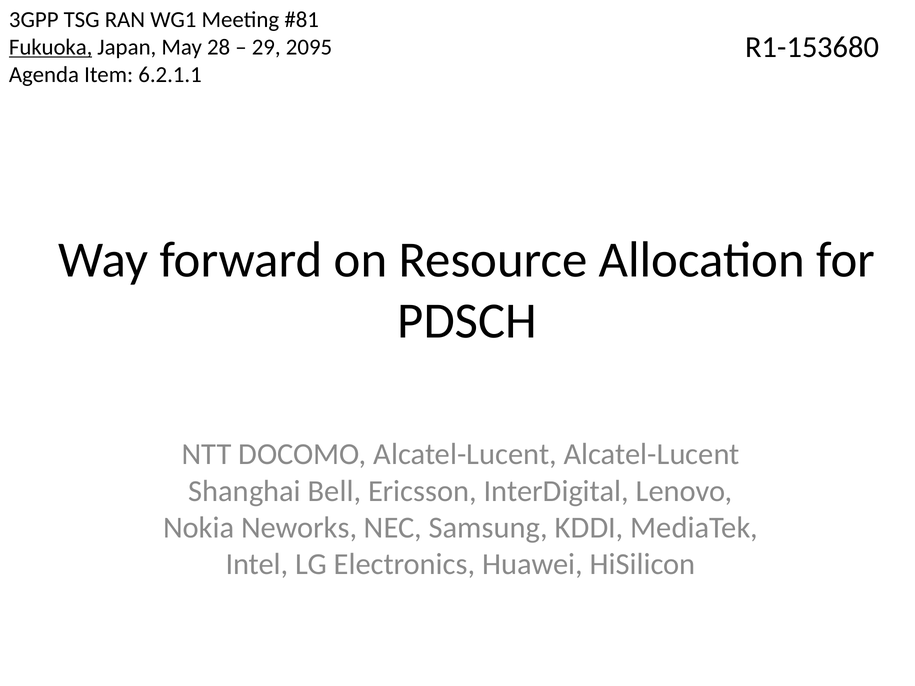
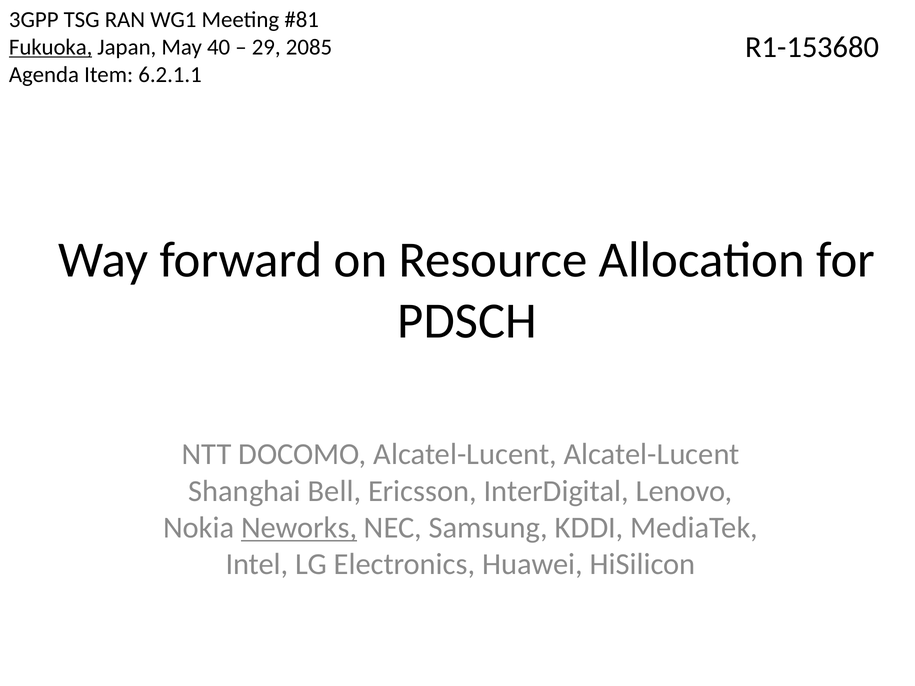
28: 28 -> 40 (219, 47)
2095: 2095 -> 2085 (309, 47)
Neworks underline: none -> present (299, 528)
